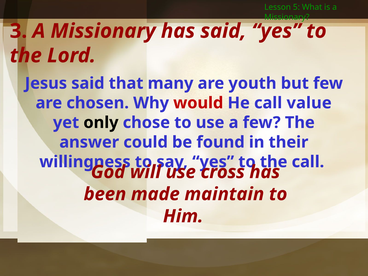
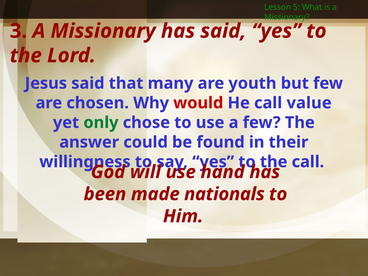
only colour: black -> green (101, 123)
cross: cross -> hand (223, 172)
maintain: maintain -> nationals (224, 194)
